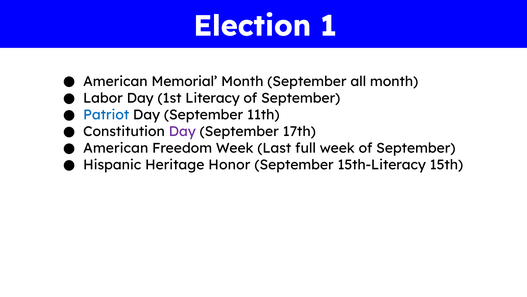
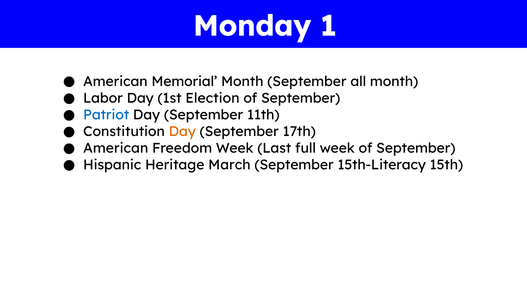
Election: Election -> Monday (252, 26)
Literacy: Literacy -> Election (212, 98)
Day colour: purple -> orange (182, 131)
Honor: Honor -> March (229, 165)
